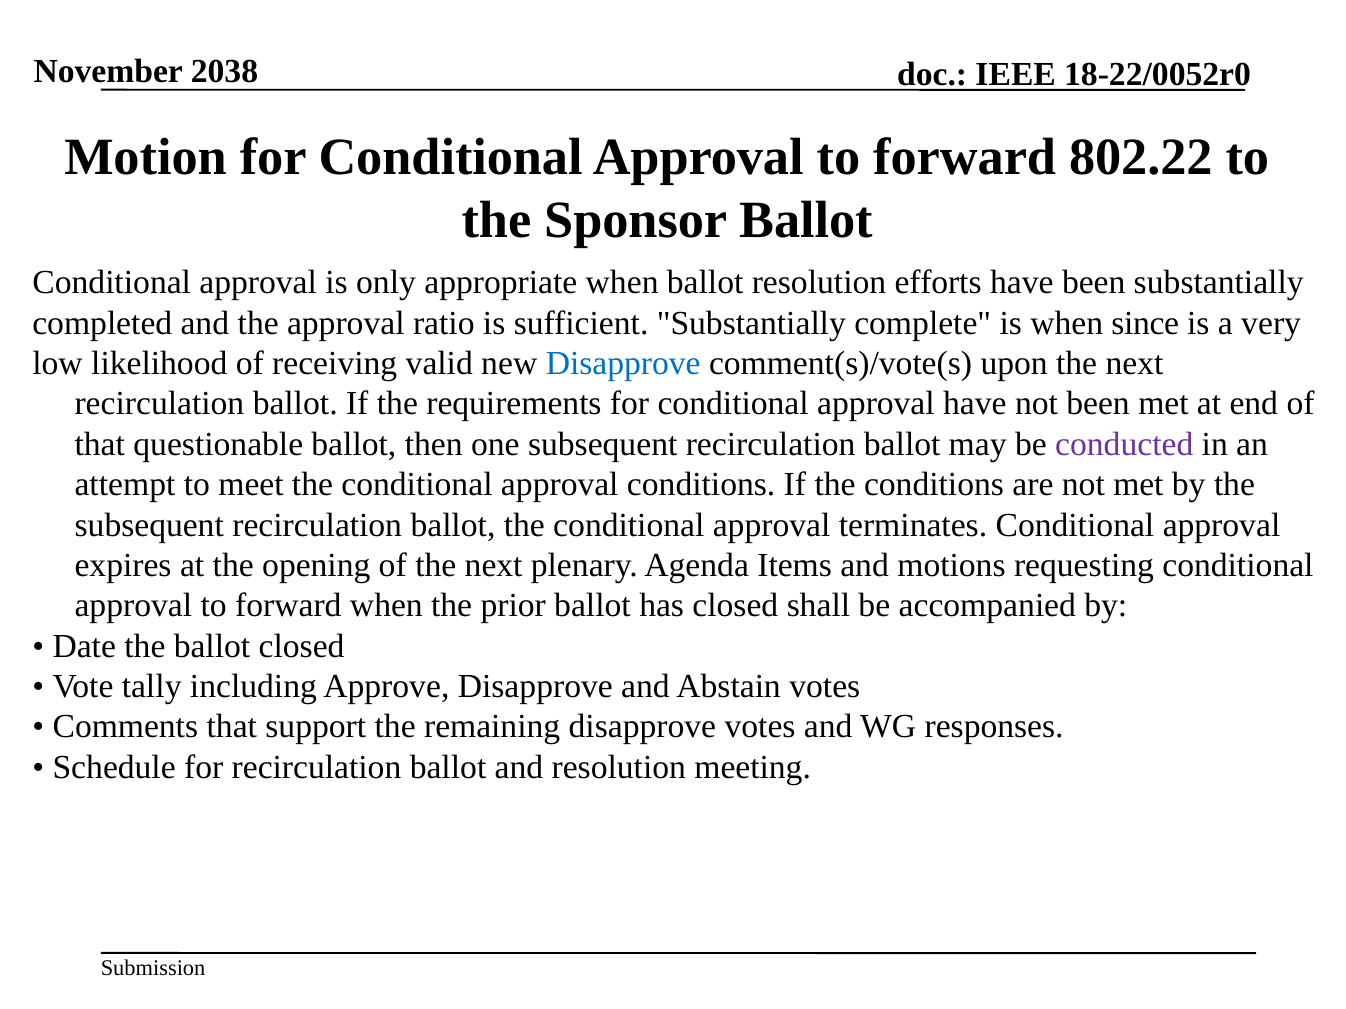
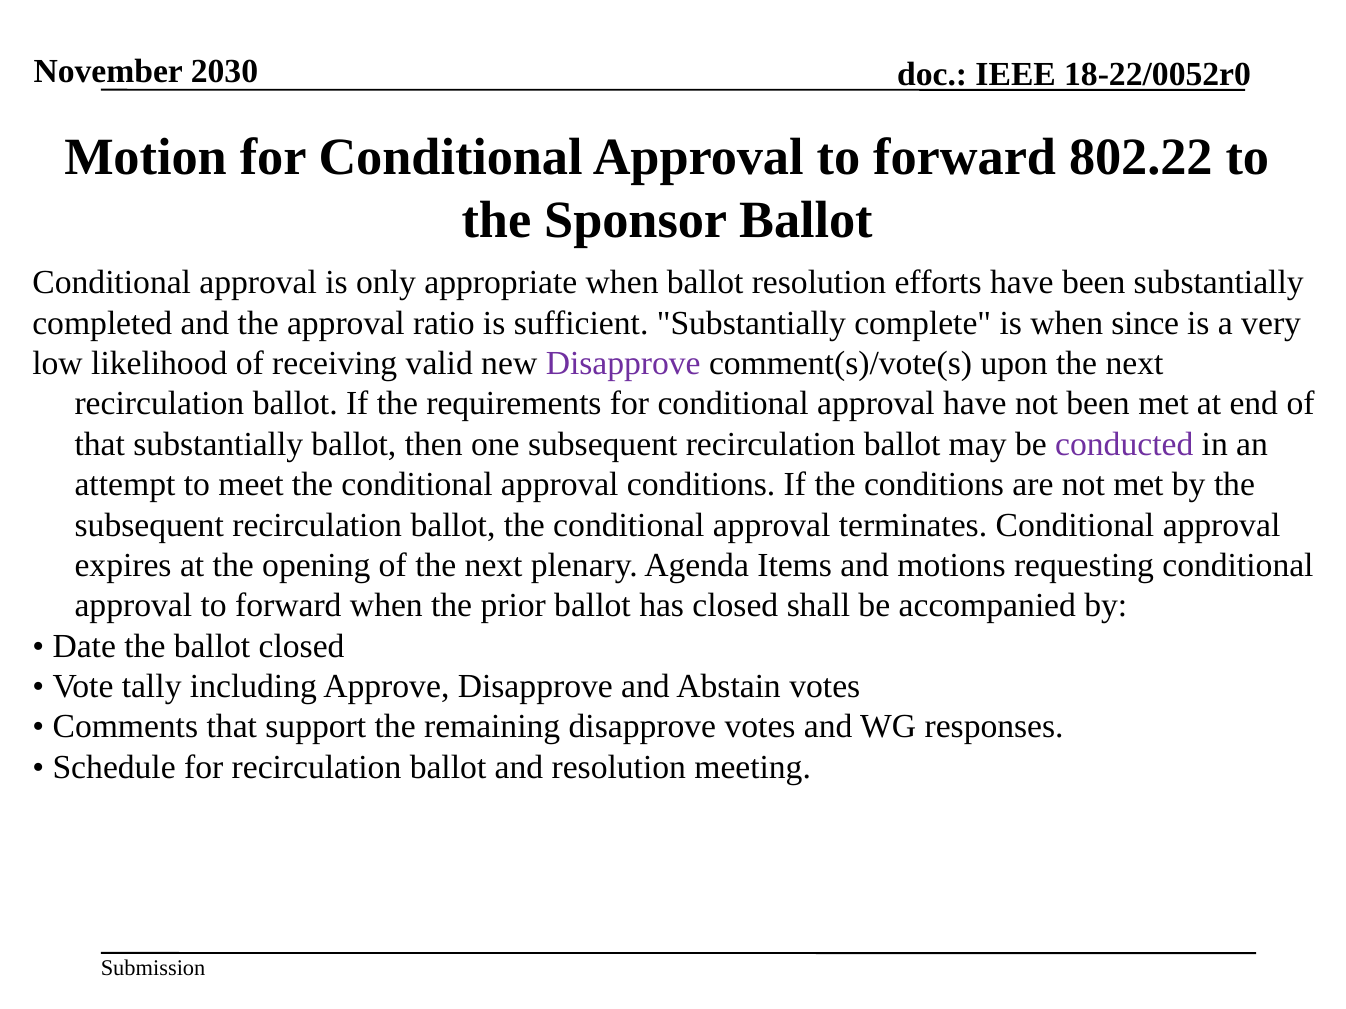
2038: 2038 -> 2030 (224, 72)
Disapprove colour: blue -> purple (623, 364)
that questionable: questionable -> substantially (218, 444)
